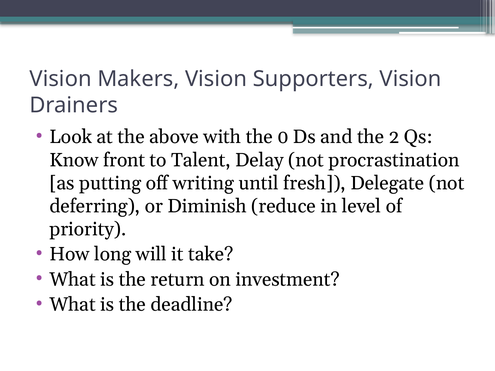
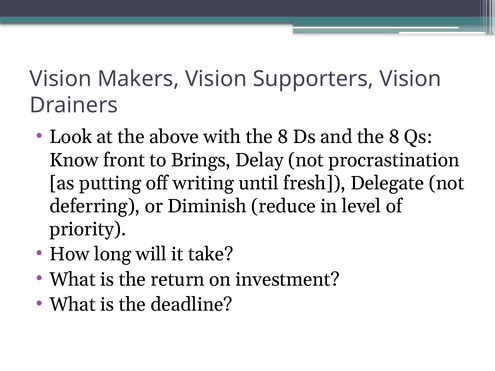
with the 0: 0 -> 8 (283, 137)
and the 2: 2 -> 8 (394, 137)
Talent: Talent -> Brings (201, 160)
